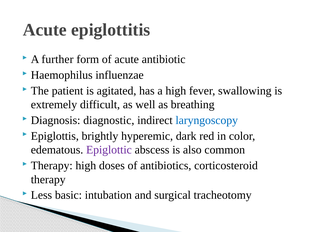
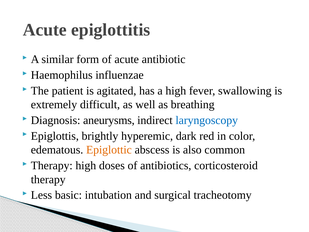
further: further -> similar (58, 59)
diagnostic: diagnostic -> aneurysms (109, 120)
Epiglottic colour: purple -> orange (109, 150)
